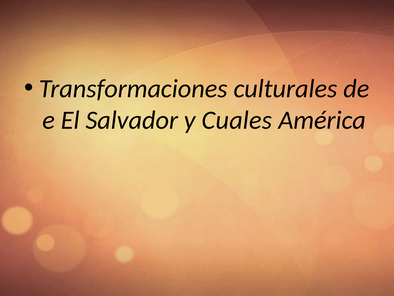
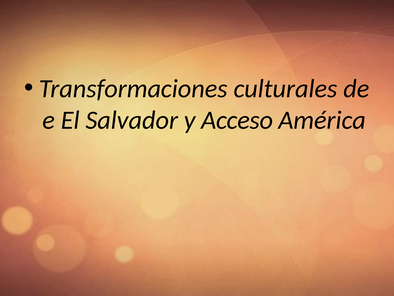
Cuales: Cuales -> Acceso (237, 120)
